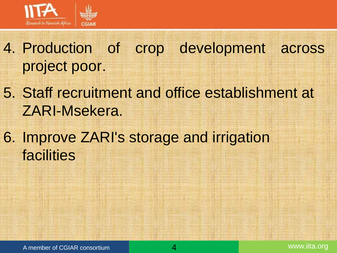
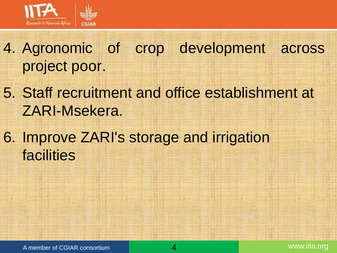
Production: Production -> Agronomic (57, 48)
